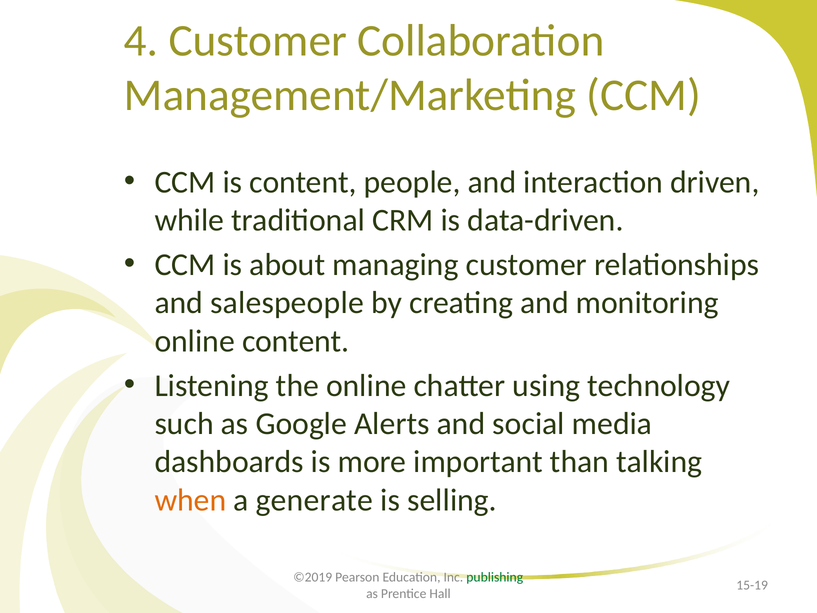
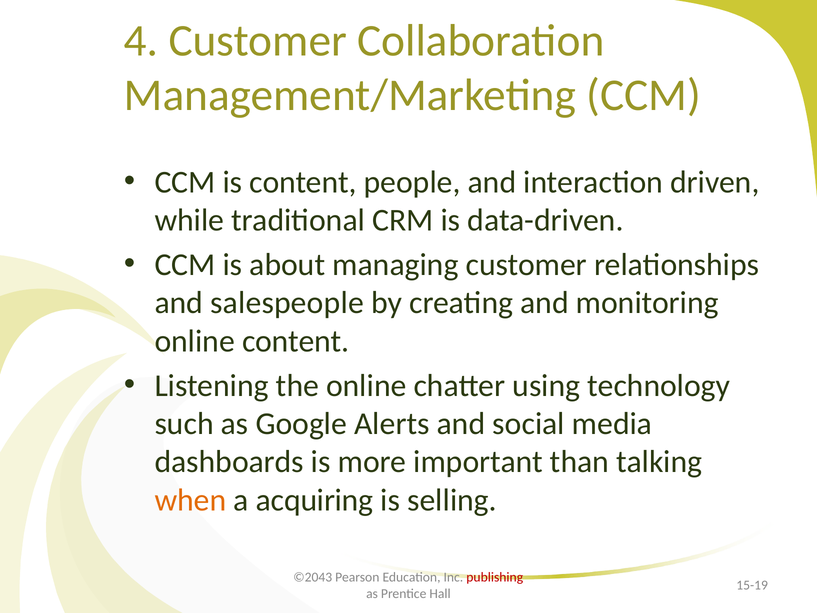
generate: generate -> acquiring (315, 500)
©2019: ©2019 -> ©2043 (313, 577)
publishing colour: green -> red (495, 577)
